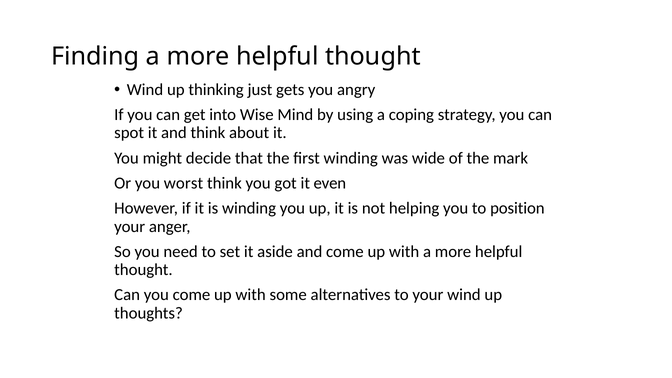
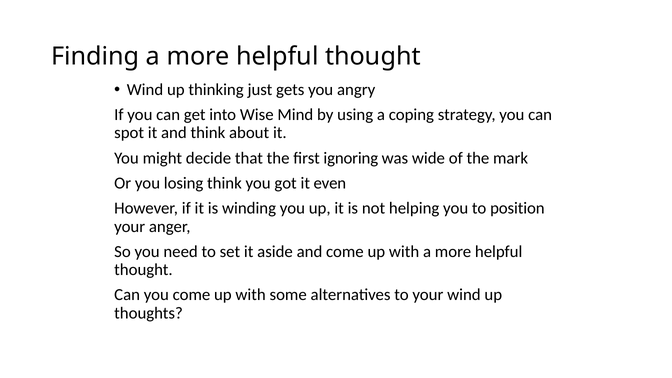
first winding: winding -> ignoring (351, 158)
worst: worst -> losing (184, 183)
